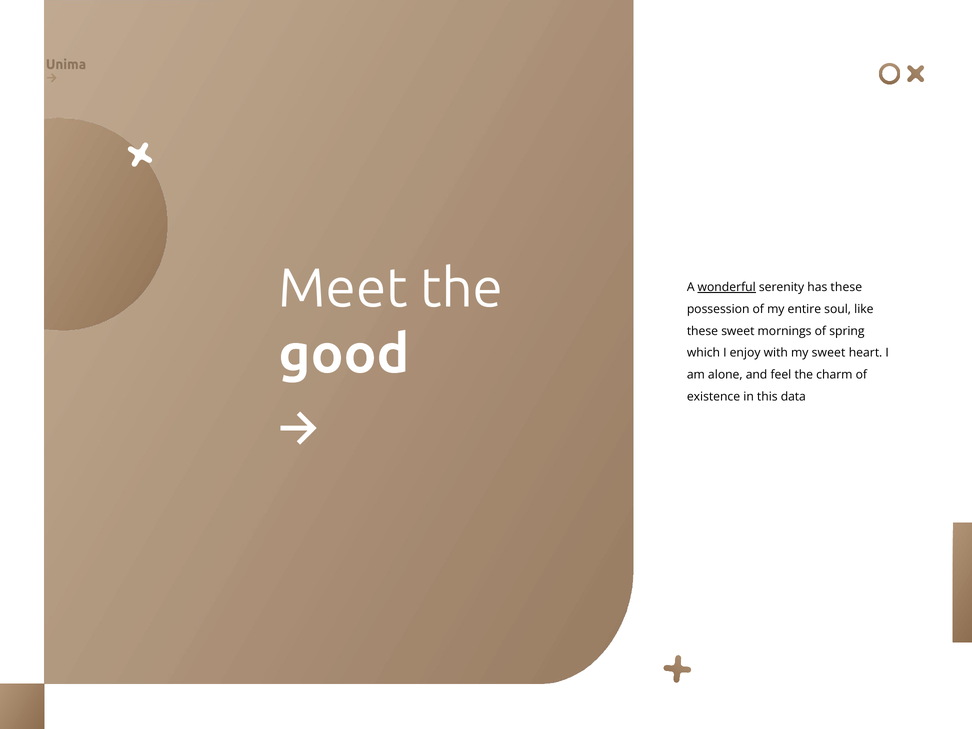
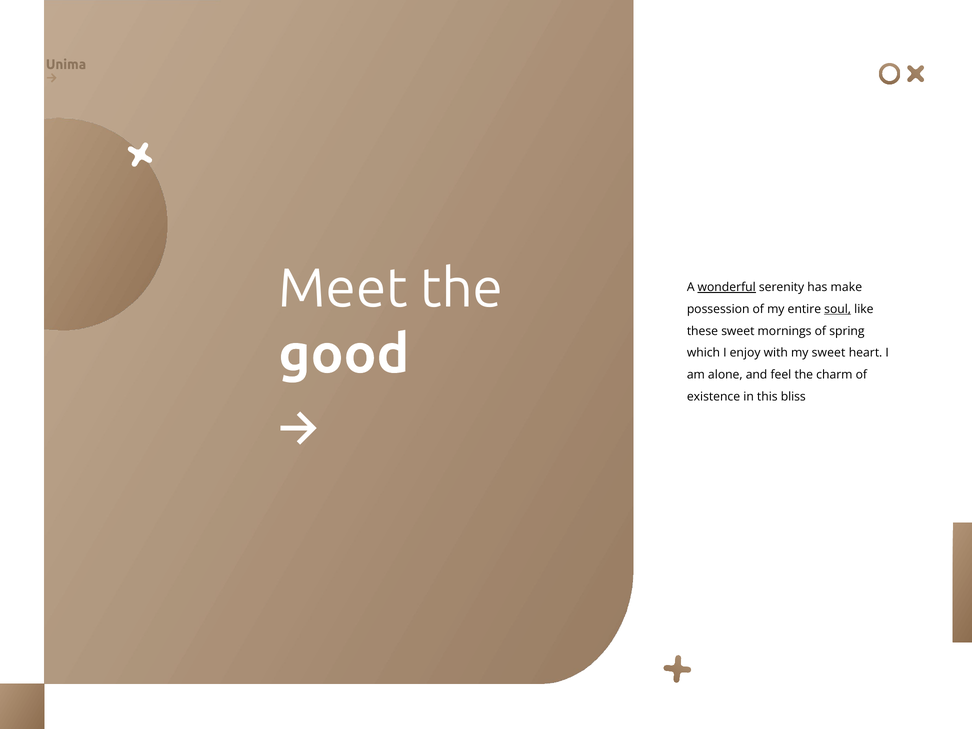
has these: these -> make (846, 287)
soul underline: none -> present (838, 309)
data: data -> bliss (793, 397)
